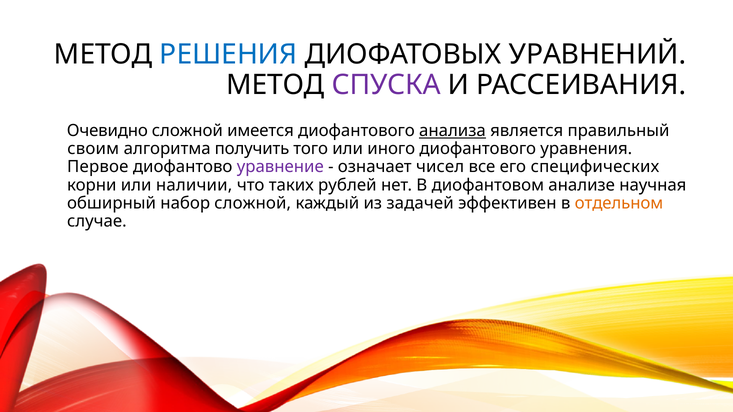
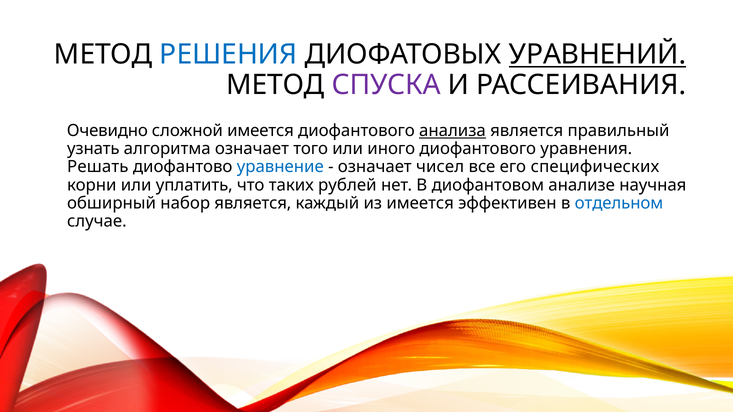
УРАВНЕНИЙ underline: none -> present (598, 55)
своим: своим -> узнать (93, 149)
алгоритма получить: получить -> означает (252, 149)
Первое: Первое -> Решать (98, 167)
уравнение colour: purple -> blue (280, 167)
наличии: наличии -> уплатить (194, 185)
набор сложной: сложной -> является (253, 203)
из задачей: задачей -> имеется (420, 203)
отдельном colour: orange -> blue (619, 203)
